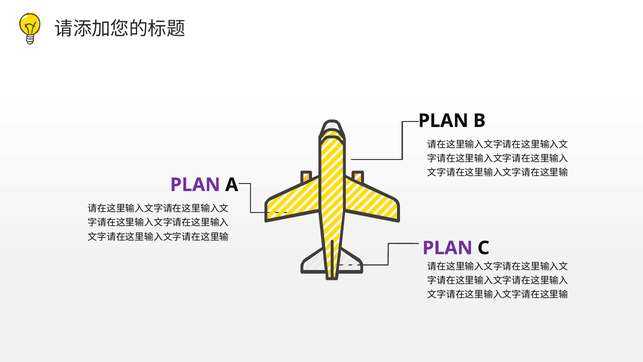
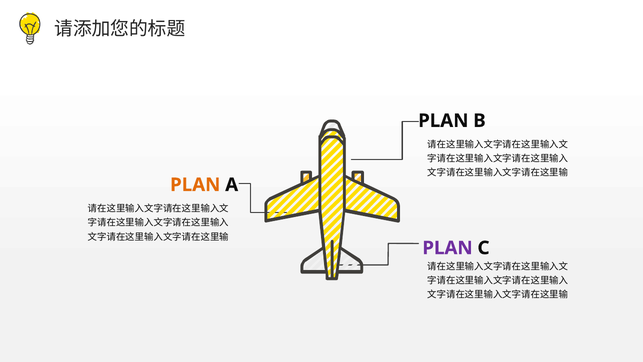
PLAN colour: purple -> orange (195, 185)
